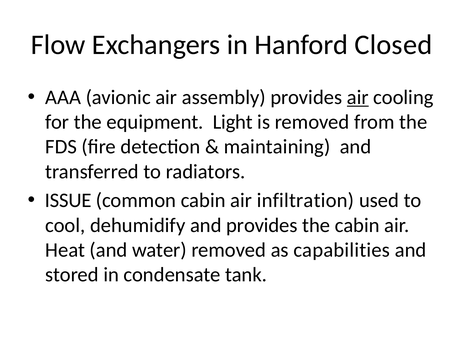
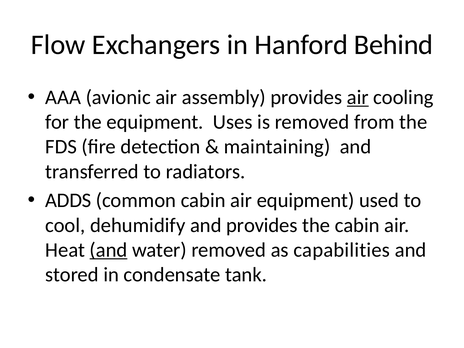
Closed: Closed -> Behind (394, 45)
Light: Light -> Uses (233, 122)
ISSUE: ISSUE -> ADDS (68, 200)
air infiltration: infiltration -> equipment (306, 200)
and underline: none -> present (109, 250)
